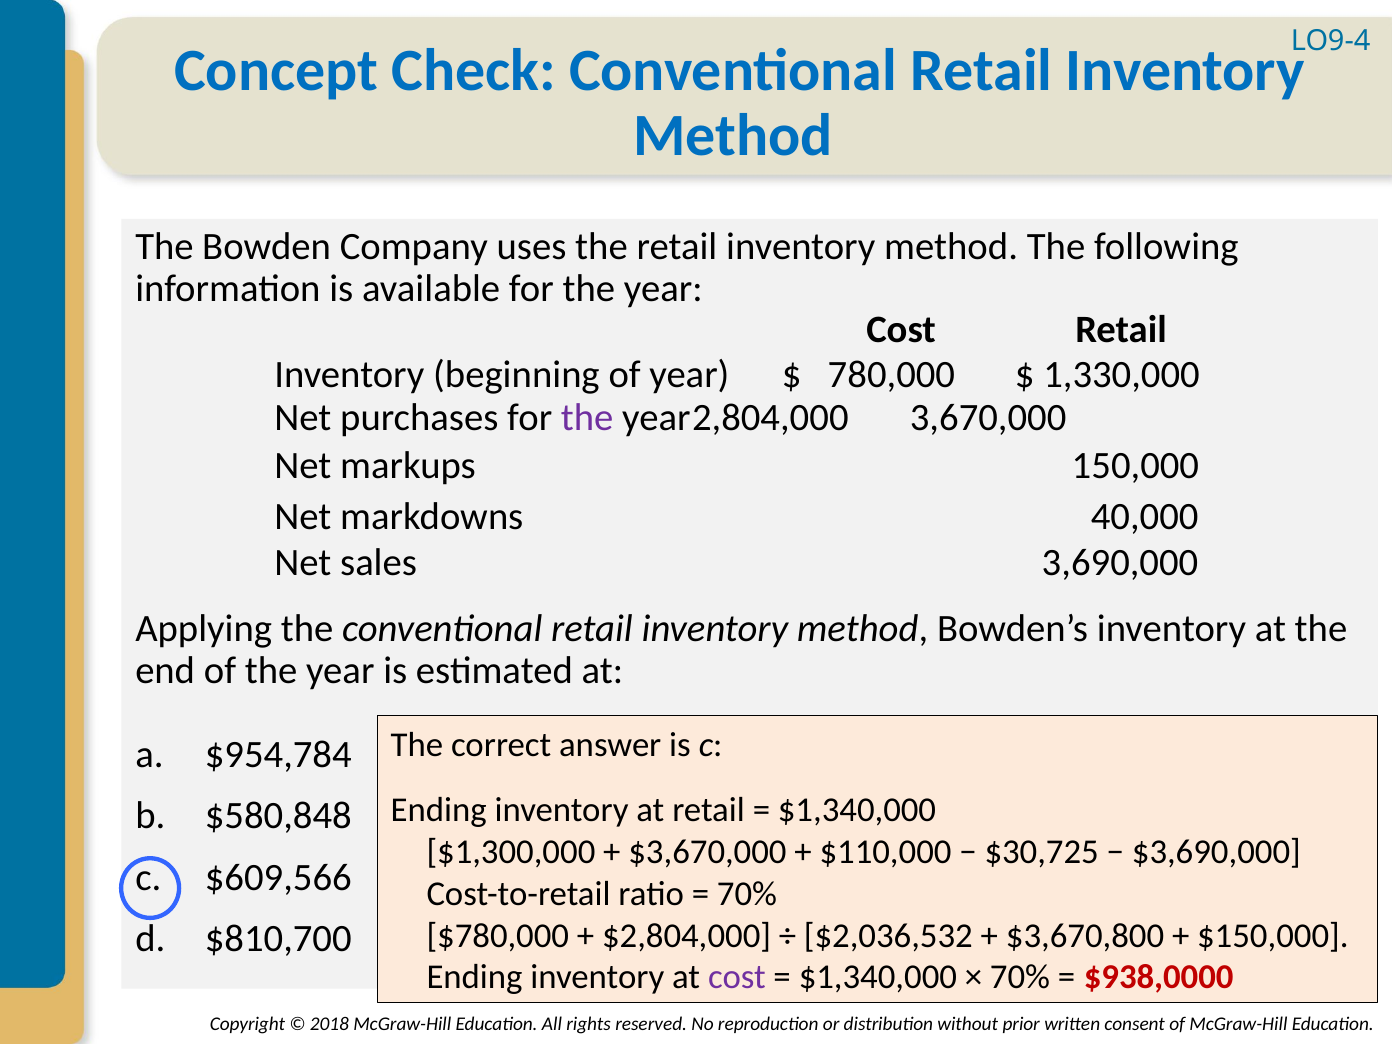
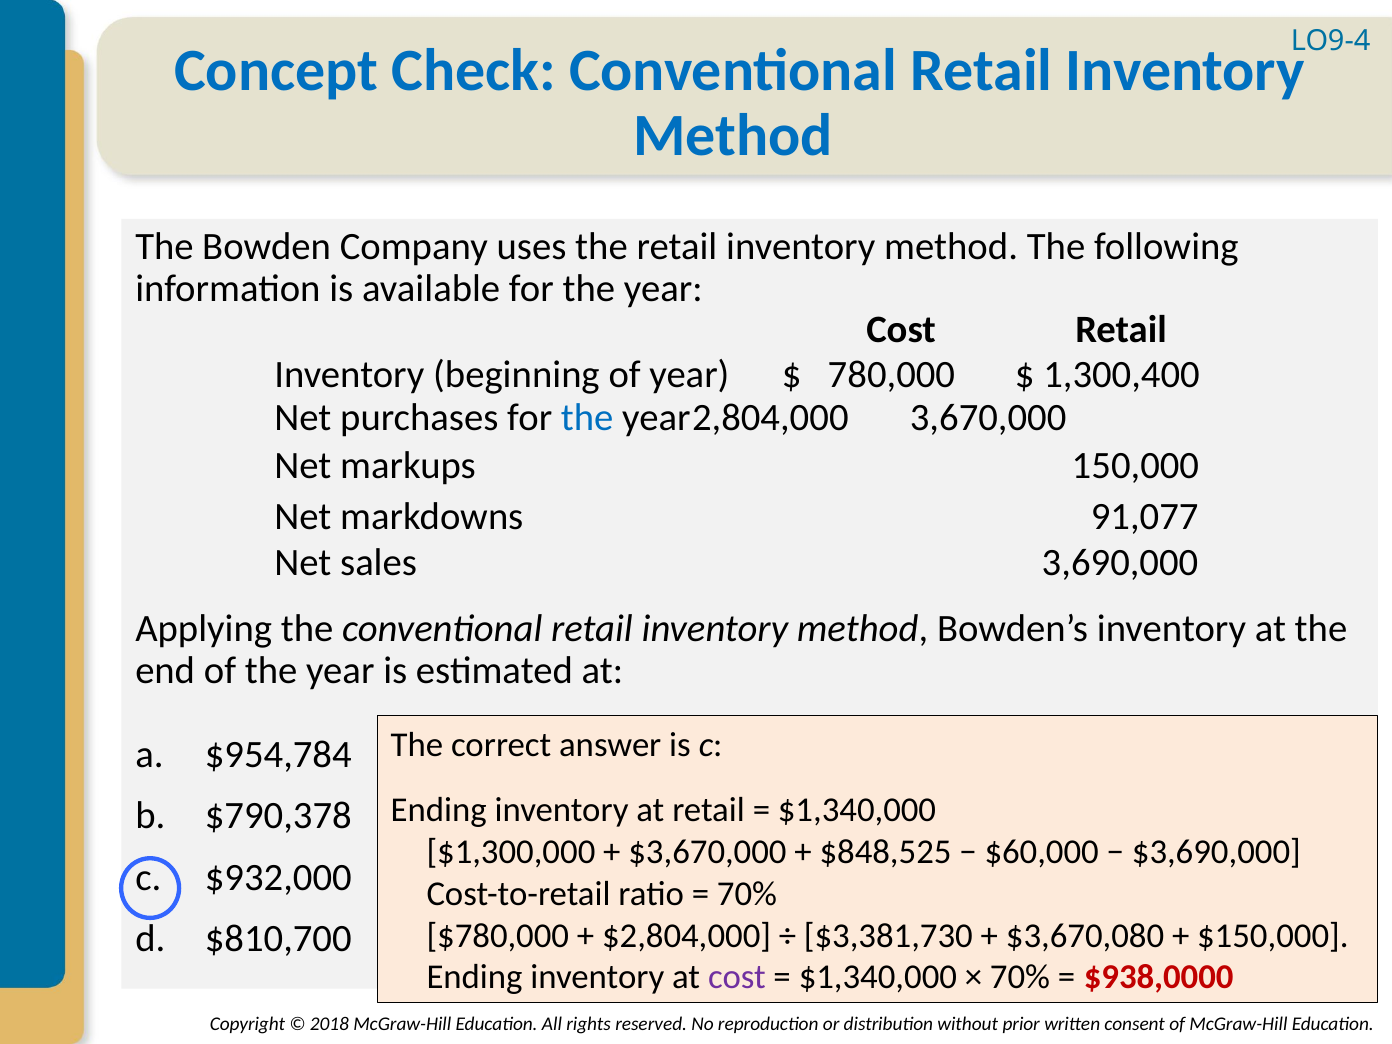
1,330,000: 1,330,000 -> 1,300,400 (1122, 375)
the colour: purple -> blue (587, 418)
40,000: 40,000 -> 91,077 (1145, 516)
$580,848: $580,848 -> $790,378 (278, 816)
$110,000: $110,000 -> $848,525 (886, 852)
$30,725: $30,725 -> $60,000 (1042, 852)
$609,566: $609,566 -> $932,000 (278, 877)
$2,036,532: $2,036,532 -> $3,381,730 (888, 936)
$3,670,800: $3,670,800 -> $3,670,080 (1085, 936)
